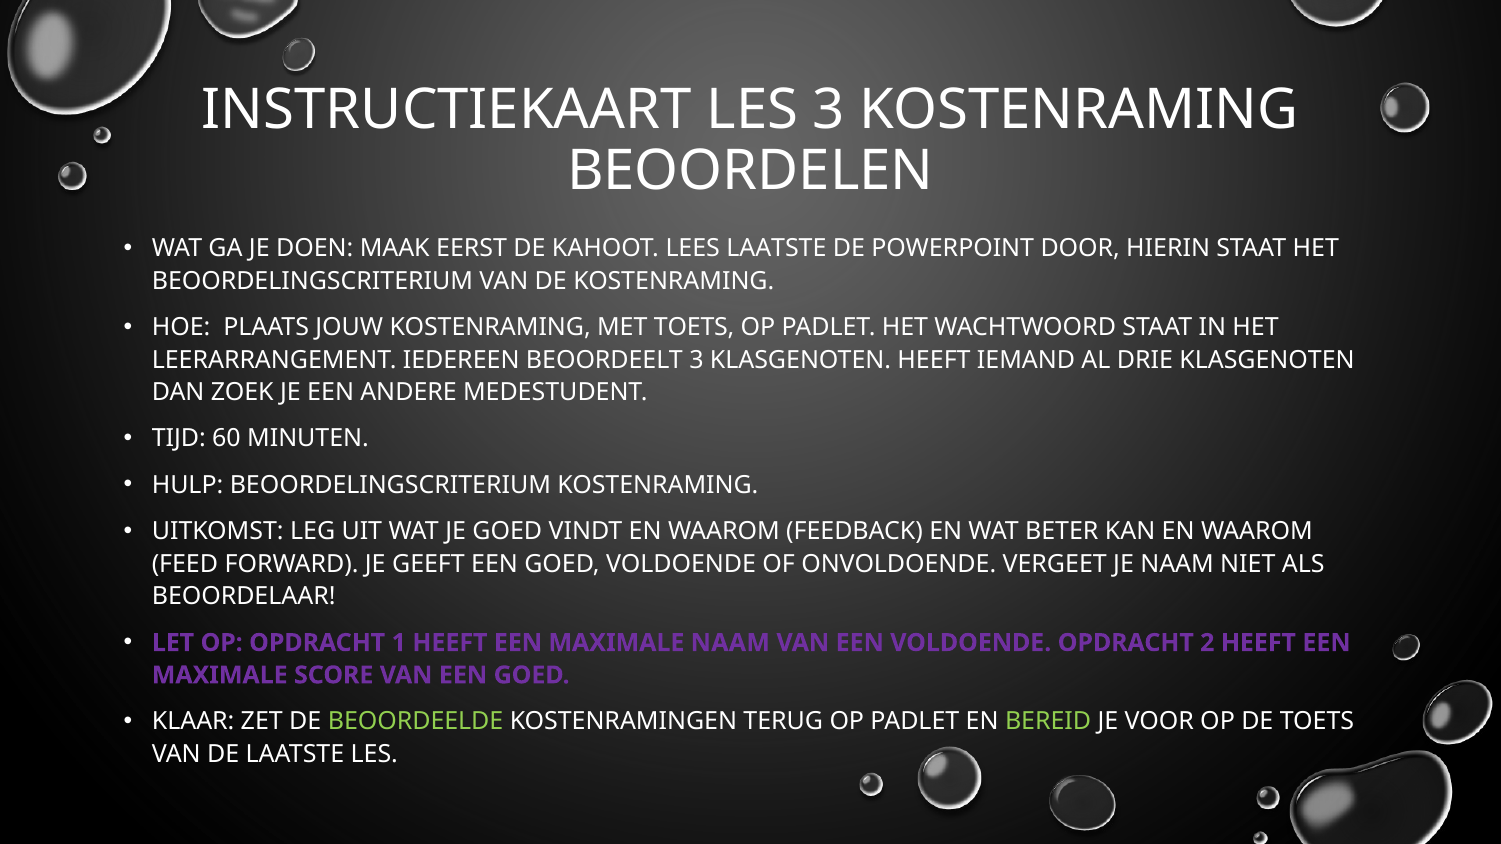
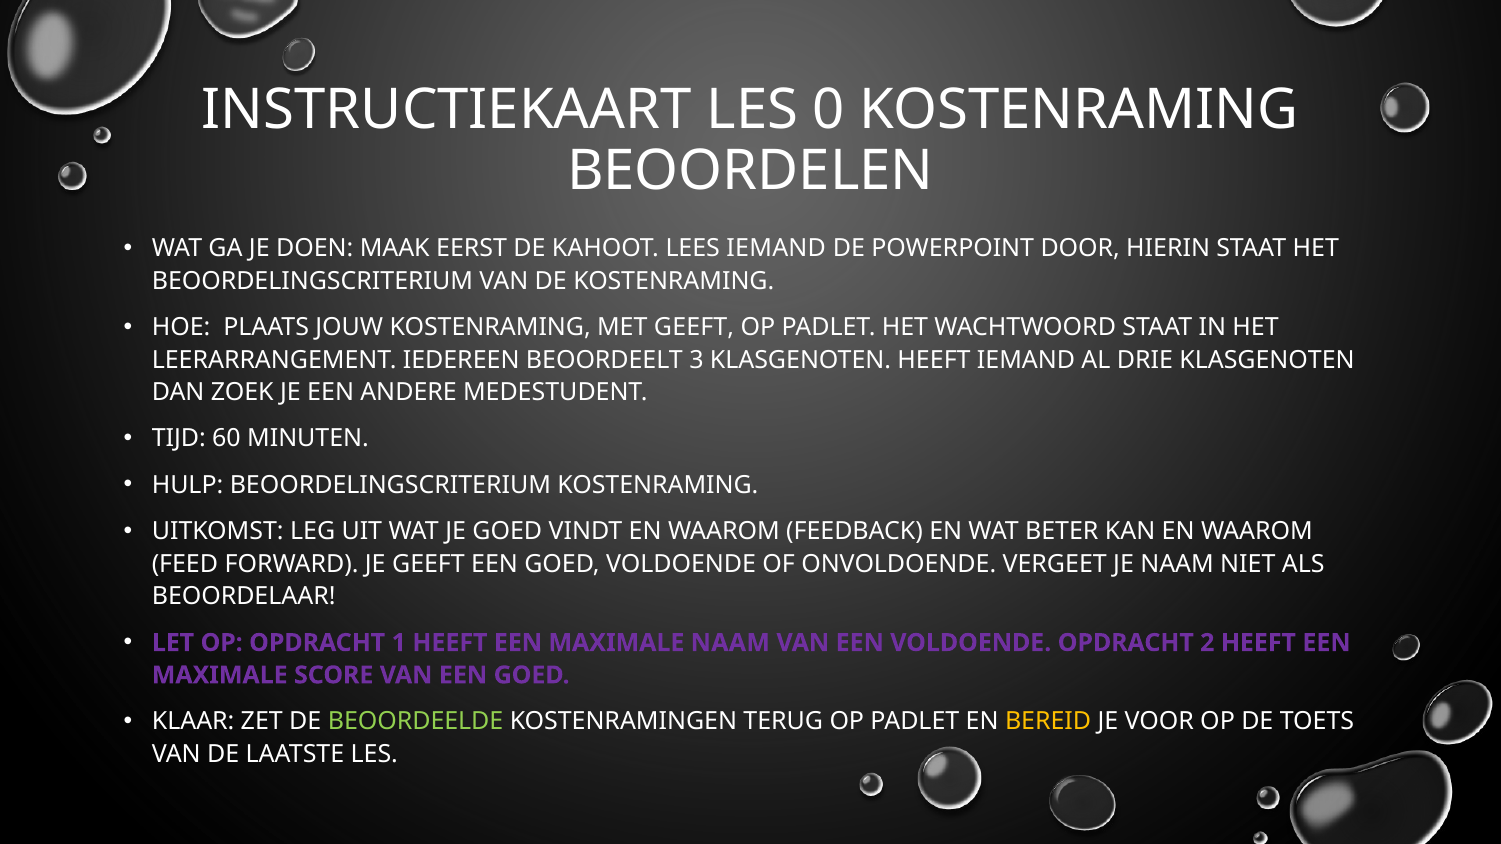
LES 3: 3 -> 0 (829, 110)
LEES LAATSTE: LAATSTE -> IEMAND (776, 249)
MET TOETS: TOETS -> GEEFT (694, 328)
BEREID colour: light green -> yellow (1048, 722)
